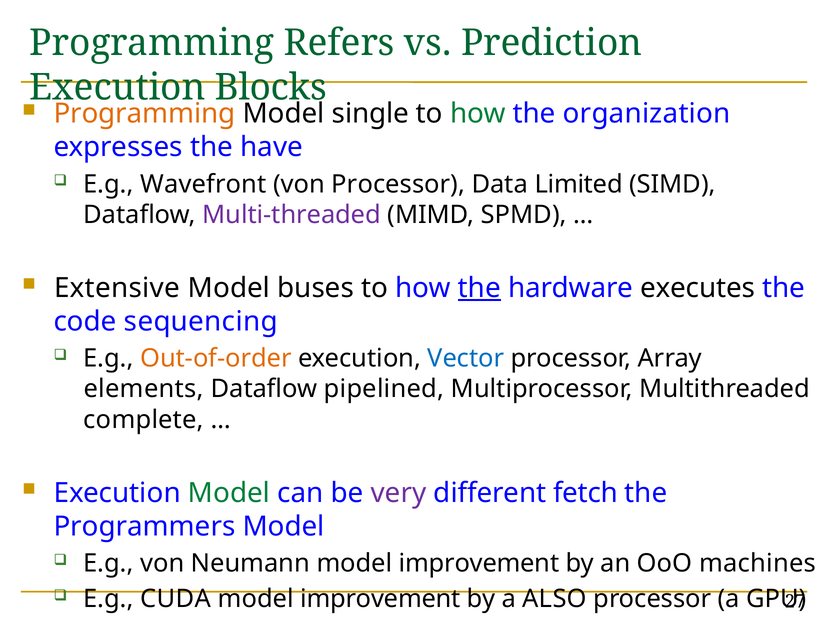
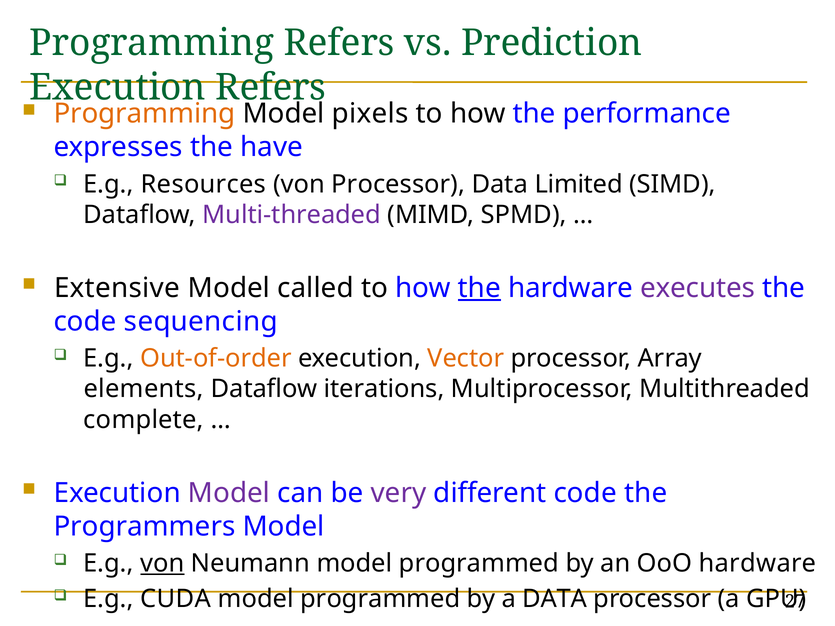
Execution Blocks: Blocks -> Refers (271, 87)
single: single -> pixels (370, 114)
how colour: green -> black (478, 114)
organization: organization -> performance (647, 114)
Wavefront: Wavefront -> Resources (203, 184)
buses: buses -> called (316, 288)
executes colour: black -> purple (698, 288)
Vector colour: blue -> orange (466, 359)
pipelined: pipelined -> iterations (384, 389)
Model colour: green -> purple (229, 493)
different fetch: fetch -> code (585, 493)
von underline: none -> present (162, 564)
Neumann model improvement: improvement -> programmed (479, 564)
OoO machines: machines -> hardware (758, 564)
improvement: improvement -> programmed (380, 599)
a ALSO: ALSO -> DATA (555, 599)
